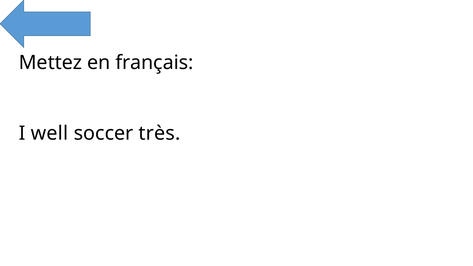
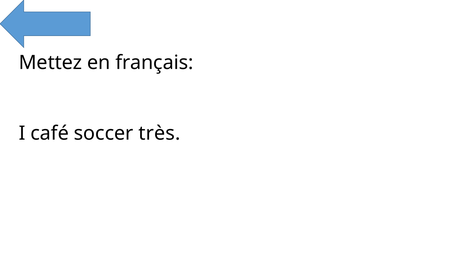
well: well -> café (50, 134)
